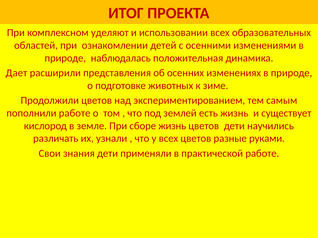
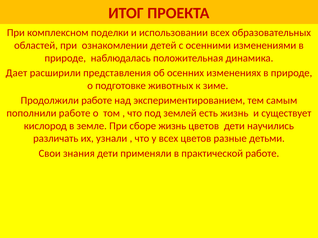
уделяют: уделяют -> поделки (110, 33)
Продолжили цветов: цветов -> работе (97, 101)
руками: руками -> детьми (267, 139)
